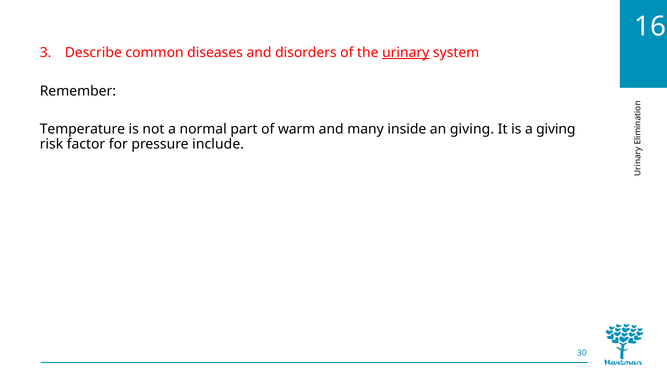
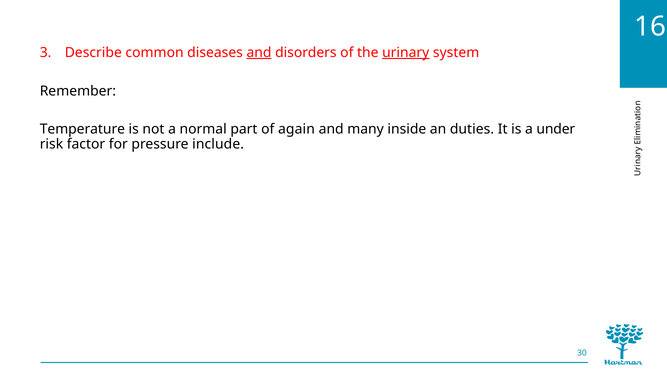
and underline: none -> present (259, 53)
warm: warm -> again (296, 129)
an giving: giving -> duties (472, 129)
a giving: giving -> under (556, 129)
